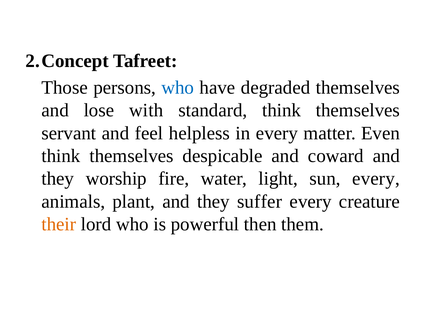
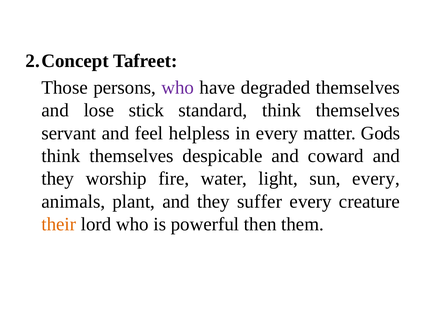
who colour: blue -> purple (178, 87)
with: with -> stick (146, 110)
Even: Even -> Gods (381, 133)
